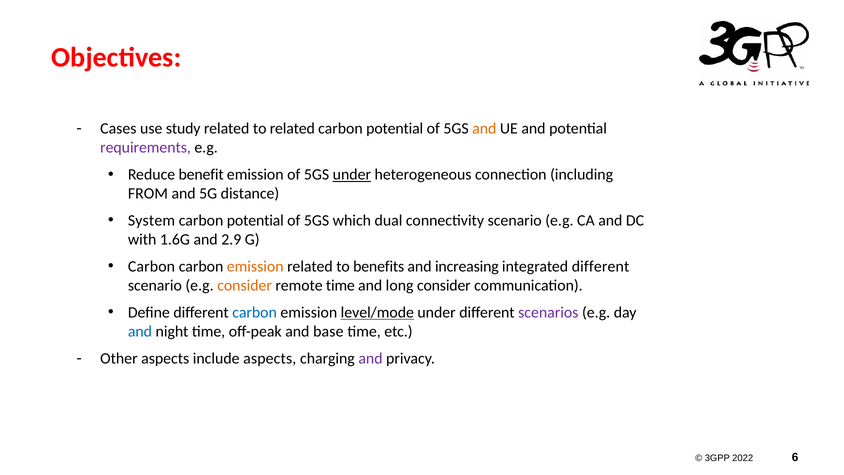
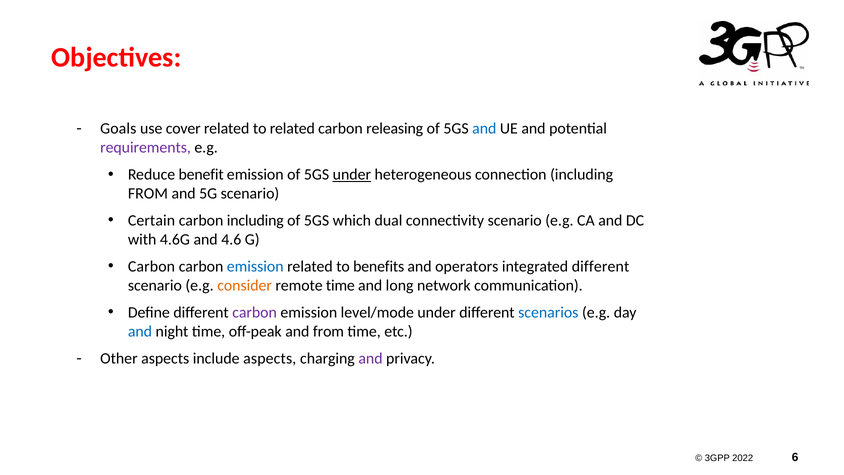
Cases: Cases -> Goals (118, 129)
study: study -> cover (183, 129)
potential: potential -> releasing (395, 129)
and colour: orange -> blue (484, 129)
5G distance: distance -> scenario (250, 194)
System: System -> Certain (151, 220)
potential: potential -> including (255, 220)
1.6G: 1.6G -> 4.6G (175, 239)
2.9: 2.9 -> 4.6 (231, 239)
emission colour: orange -> blue (255, 266)
increasing: increasing -> operators (467, 266)
long consider: consider -> network (444, 285)
carbon colour: blue -> purple (255, 312)
level/mode underline: present -> none (377, 312)
scenarios colour: purple -> blue (548, 312)
and base: base -> from (328, 331)
